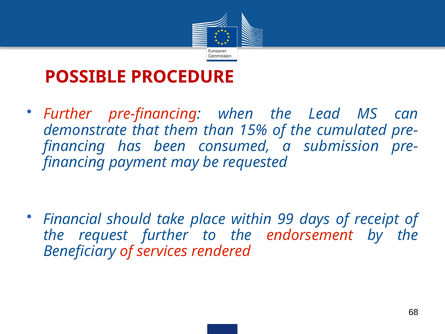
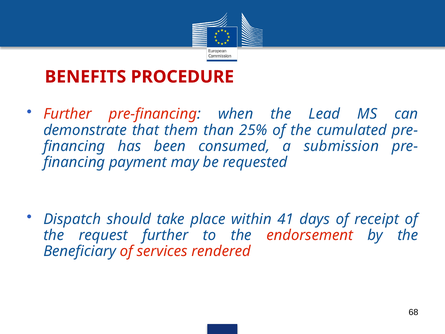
POSSIBLE: POSSIBLE -> BENEFITS (85, 77)
15%: 15% -> 25% (253, 130)
Financial: Financial -> Dispatch (72, 219)
99: 99 -> 41 (286, 219)
